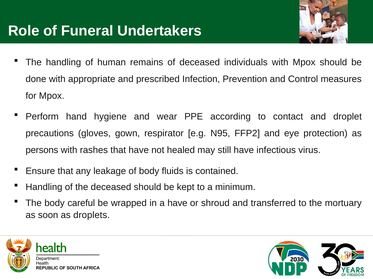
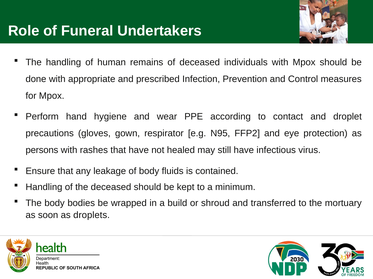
careful: careful -> bodies (81, 204)
a have: have -> build (177, 204)
